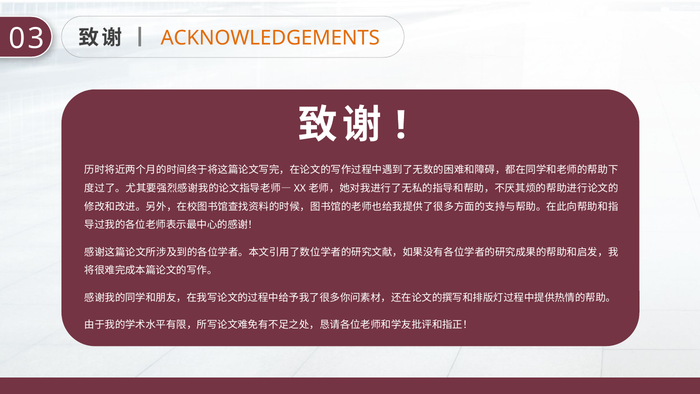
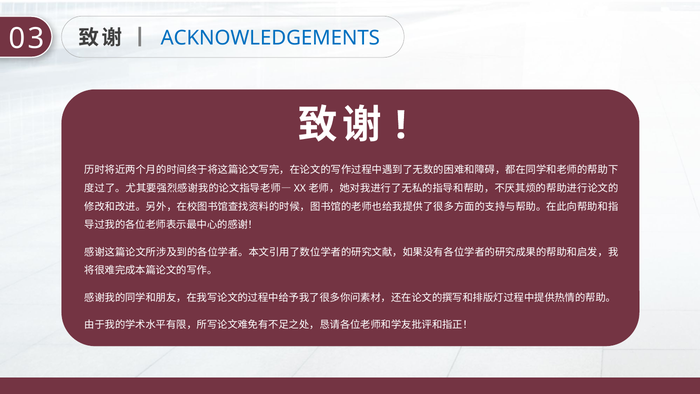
ACKNOWLEDGEMENTS colour: orange -> blue (270, 38)
